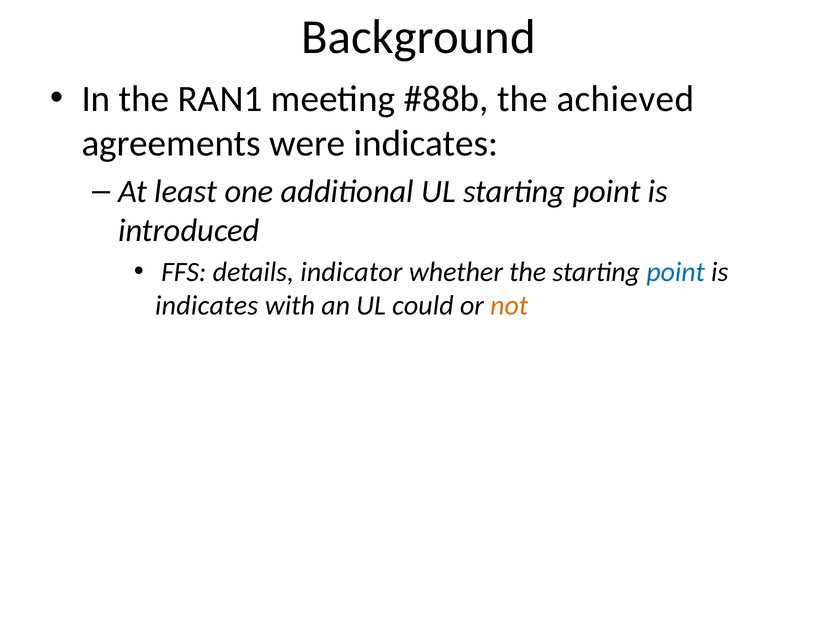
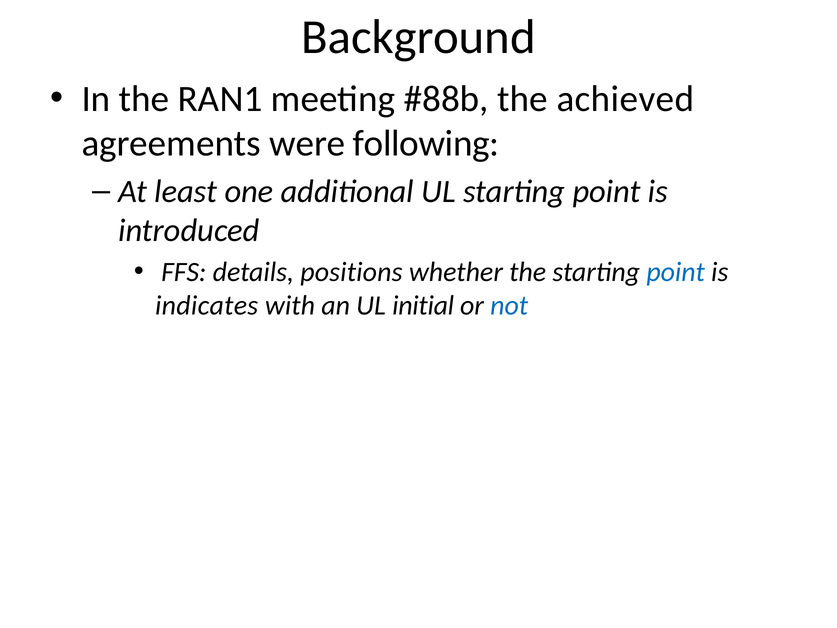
were indicates: indicates -> following (426, 144)
indicator: indicator -> positions (351, 272)
could: could -> initial (423, 306)
not colour: orange -> blue (509, 306)
